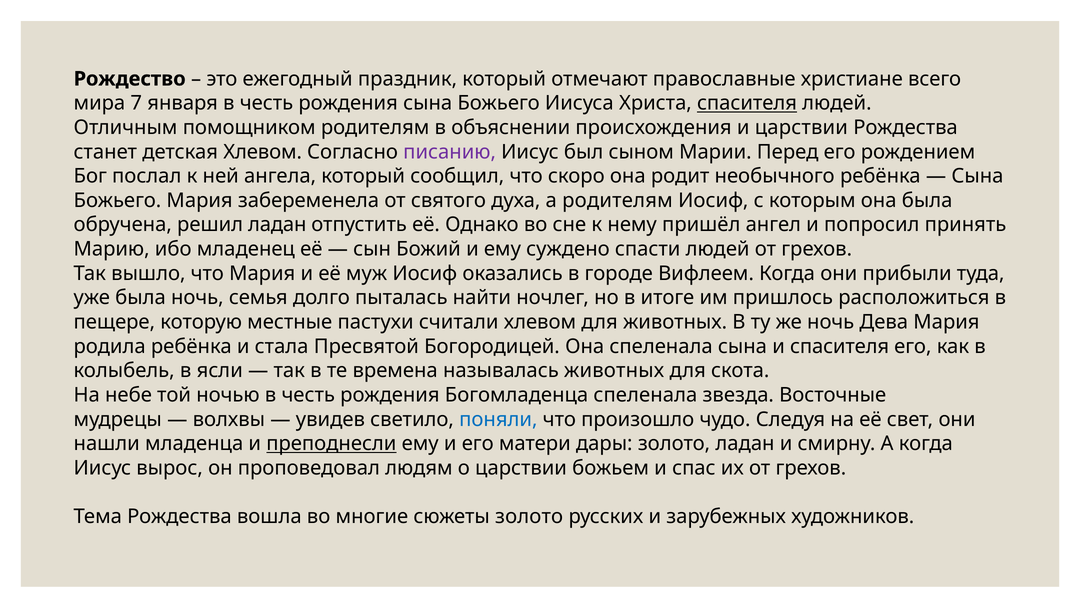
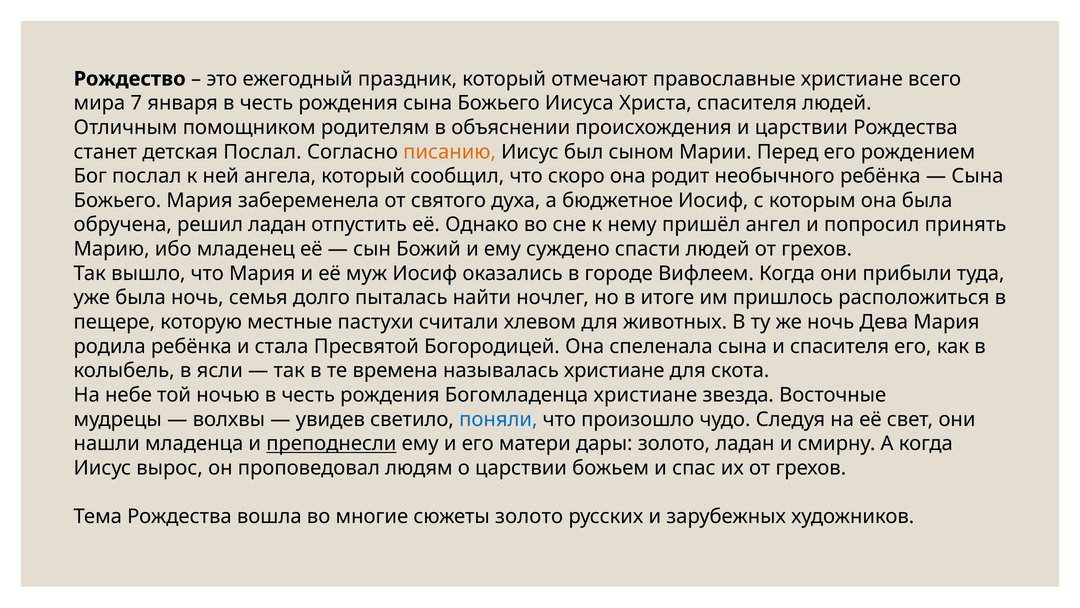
спасителя underline: present -> none (747, 103)
детская Хлевом: Хлевом -> Послал (262, 152)
писанию colour: purple -> orange (450, 152)
а родителям: родителям -> бюджетное (618, 200)
называлась животных: животных -> христиане (614, 370)
Богомладенца спеленала: спеленала -> христиане (645, 395)
